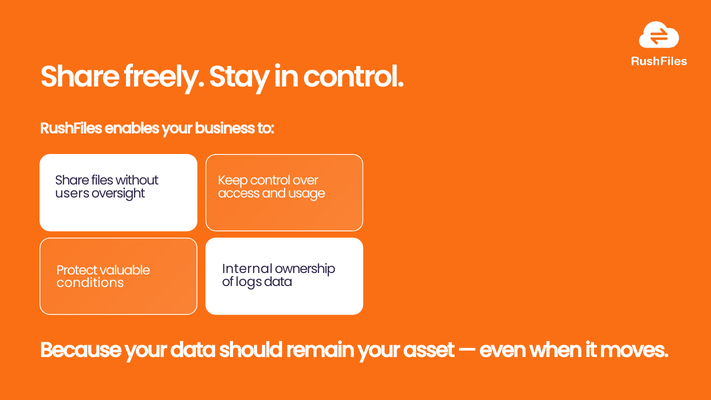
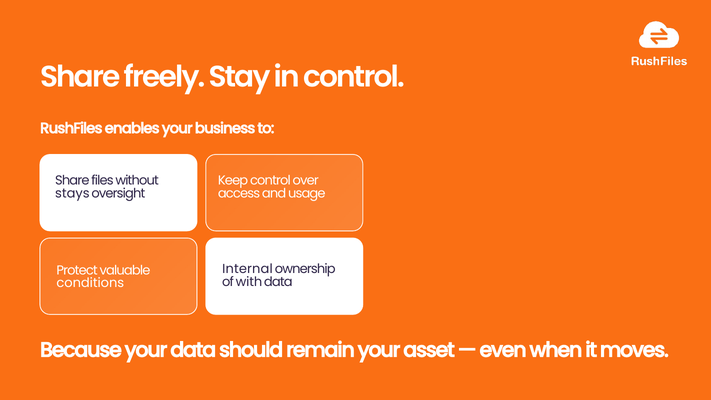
users: users -> stays (72, 194)
logs: logs -> with (249, 282)
